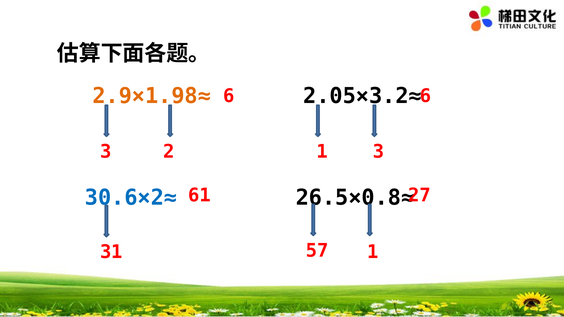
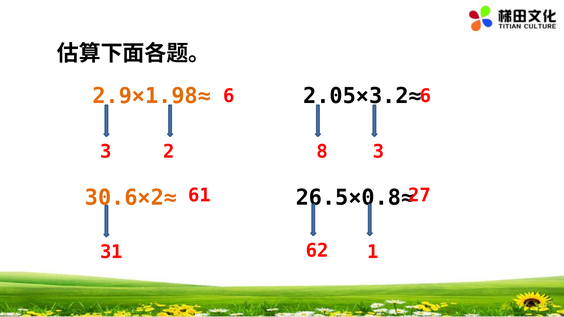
2 1: 1 -> 8 (322, 152)
30.6×2≈ colour: blue -> orange (131, 198)
57: 57 -> 62 (317, 251)
